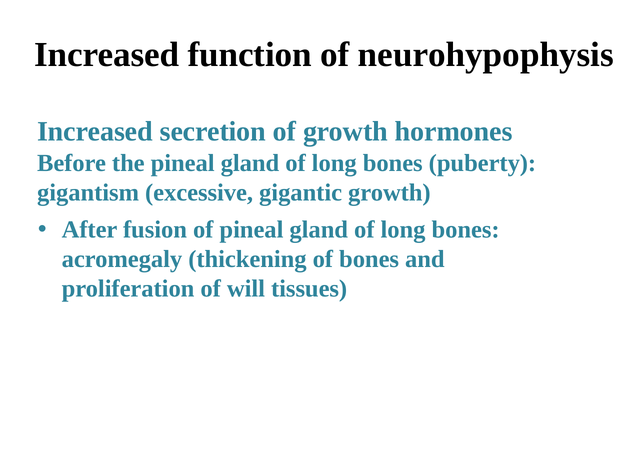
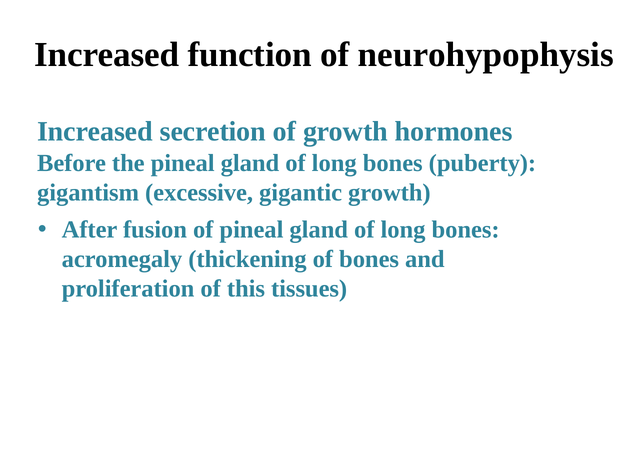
will: will -> this (246, 289)
